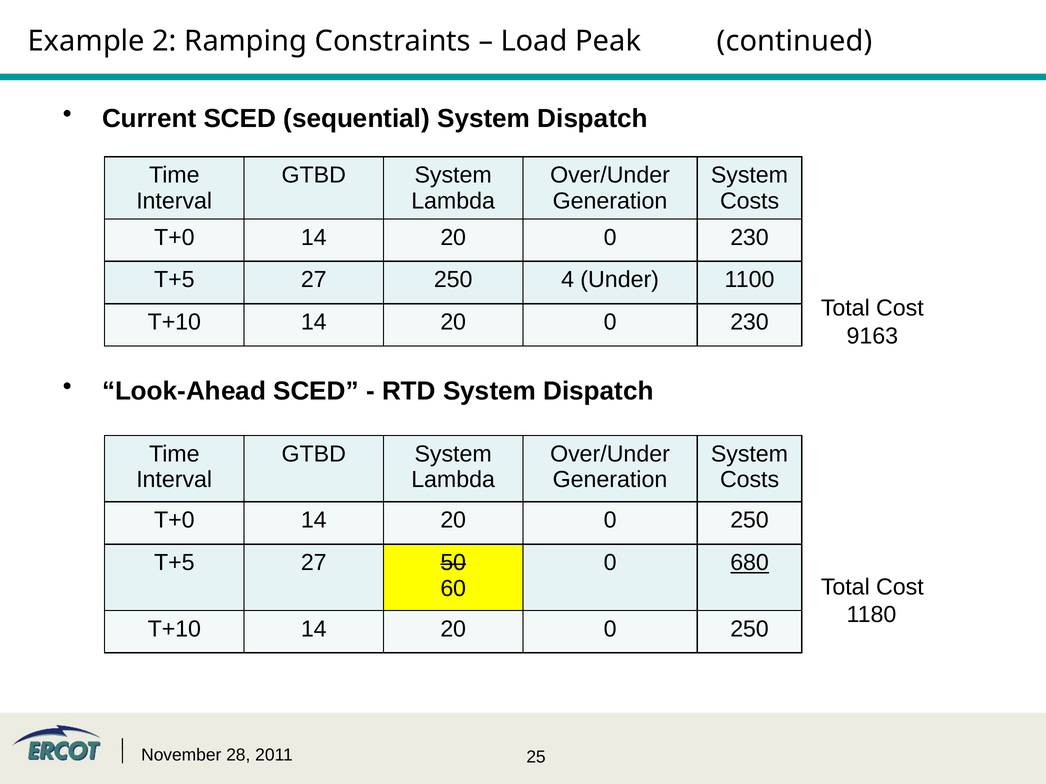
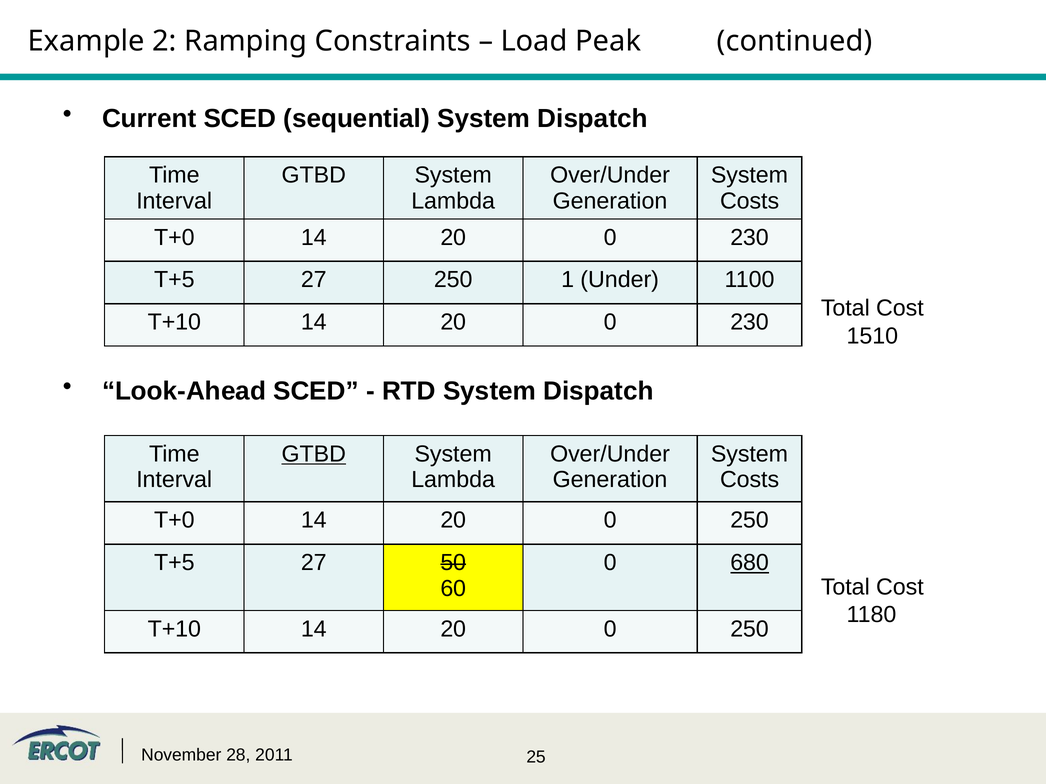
4: 4 -> 1 (568, 280)
9163: 9163 -> 1510 (872, 336)
GTBD underline: none -> present (314, 454)
